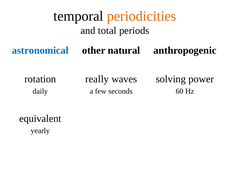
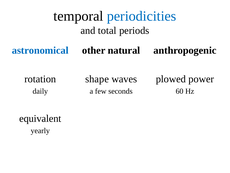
periodicities colour: orange -> blue (142, 16)
really: really -> shape (97, 79)
solving: solving -> plowed (171, 79)
